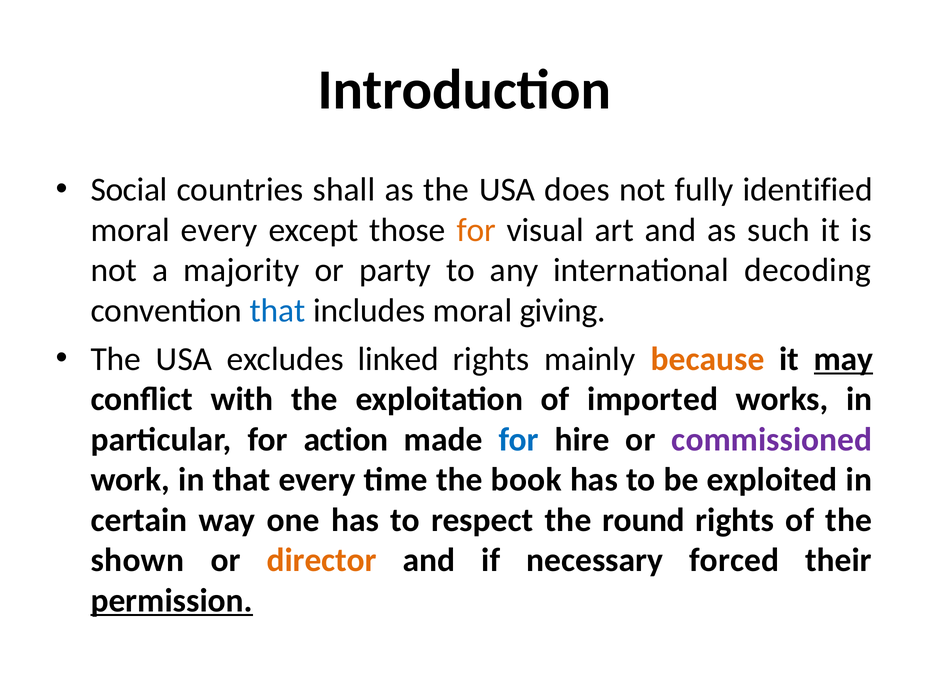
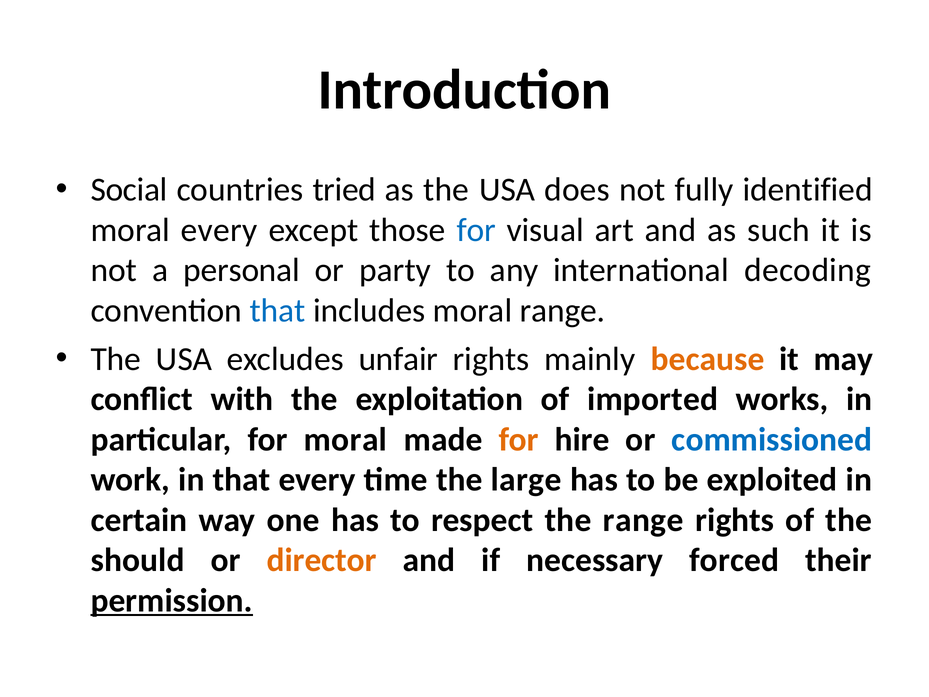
shall: shall -> tried (344, 190)
for colour: orange -> blue (476, 230)
majority: majority -> personal (242, 270)
moral giving: giving -> range (562, 310)
linked: linked -> unfair (398, 359)
may underline: present -> none (844, 359)
for action: action -> moral (346, 439)
for colour: blue -> orange (519, 439)
commissioned colour: purple -> blue (772, 439)
book: book -> large (526, 480)
the round: round -> range (643, 520)
shown: shown -> should (138, 560)
